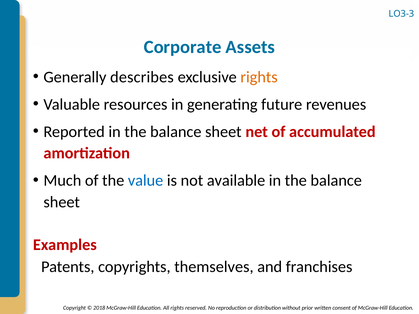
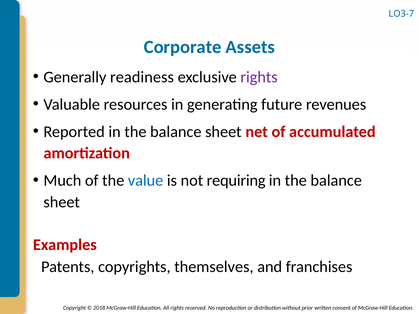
LO3-3: LO3-3 -> LO3-7 (401, 14)
describes: describes -> readiness (142, 77)
rights colour: orange -> purple (259, 77)
available: available -> requiring (236, 181)
